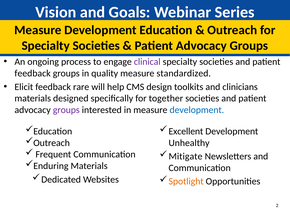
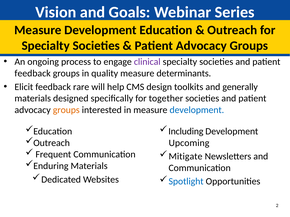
standardized: standardized -> determinants (184, 73)
clinicians: clinicians -> generally (240, 87)
groups colour: purple -> orange (66, 110)
Excellent: Excellent -> Including (186, 132)
Unhealthy: Unhealthy -> Upcoming (189, 143)
Spotlight colour: orange -> blue (186, 182)
